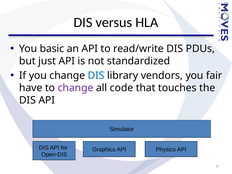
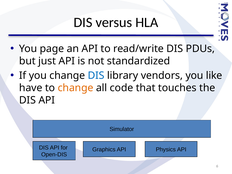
basic: basic -> page (52, 49)
fair: fair -> like (214, 75)
change colour: purple -> orange (76, 88)
